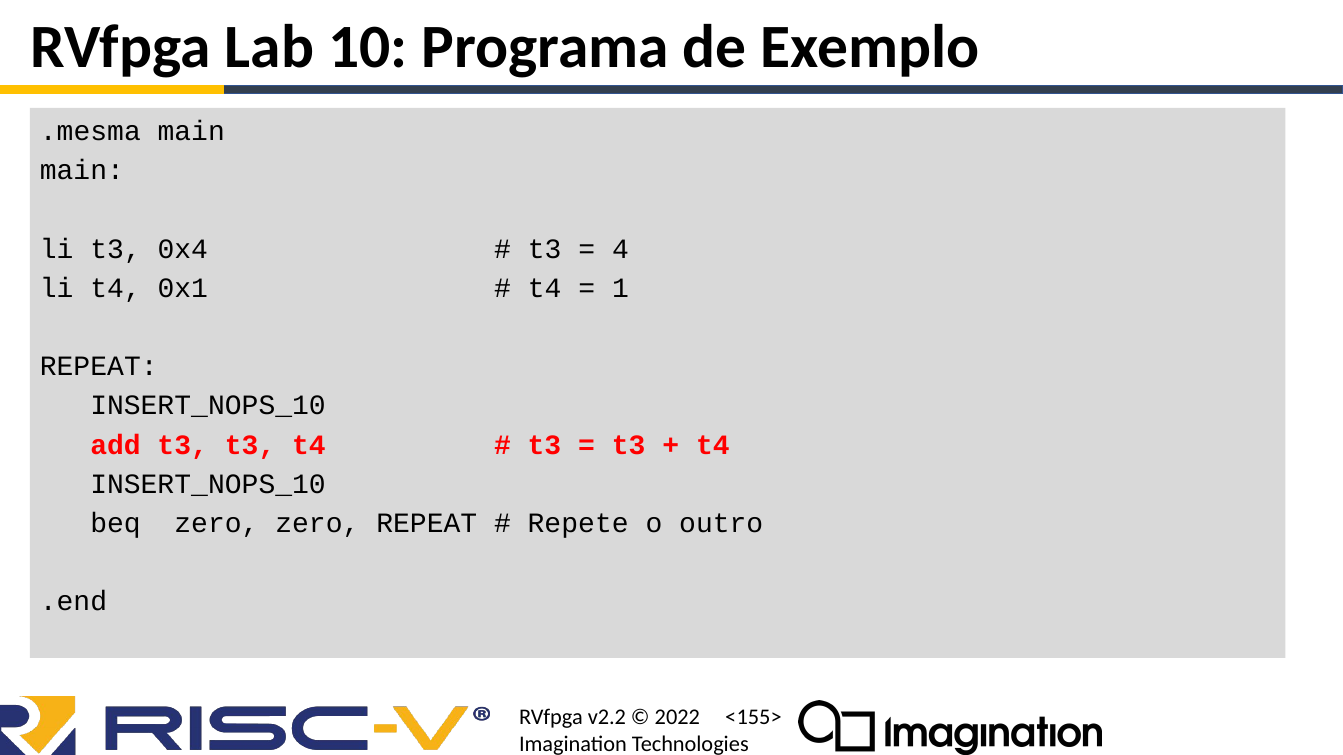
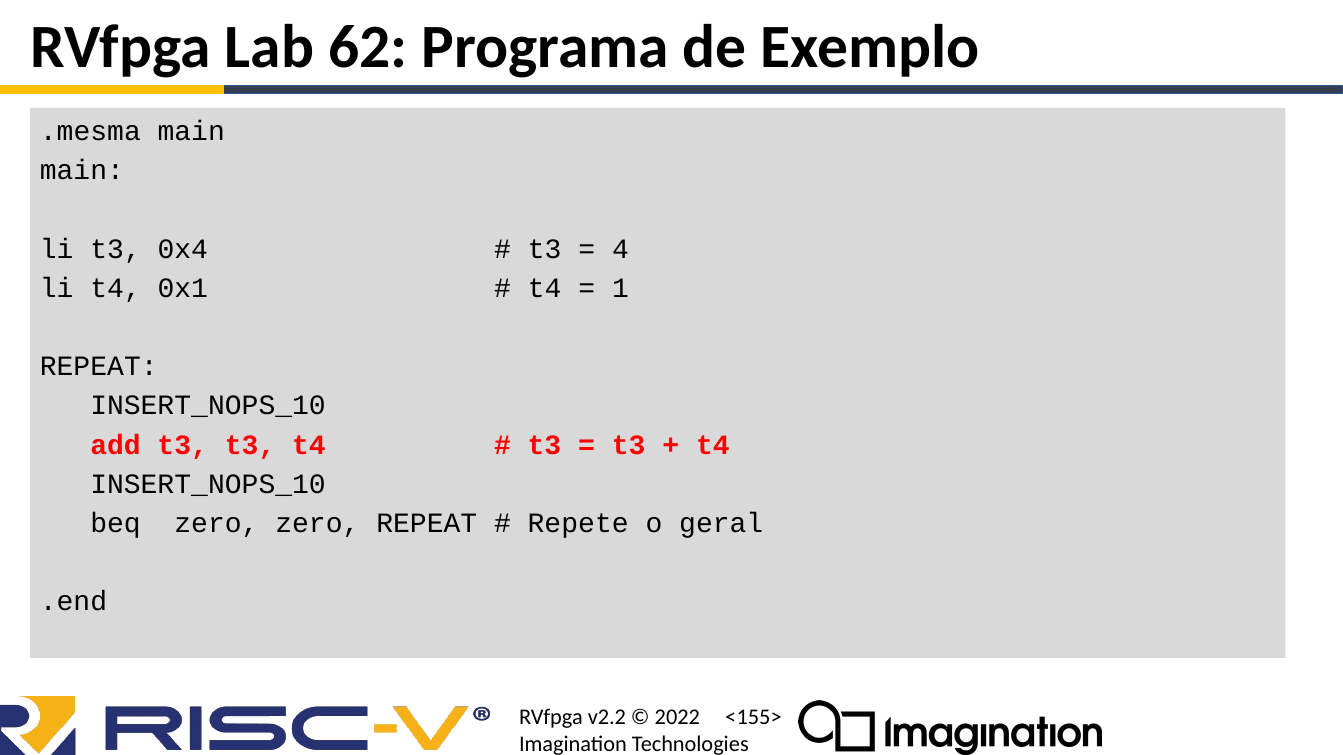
10: 10 -> 62 (368, 48)
outro: outro -> geral (721, 523)
